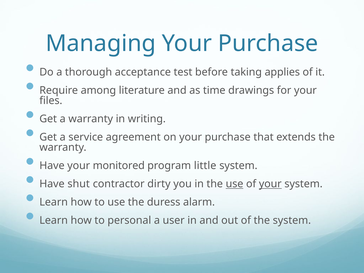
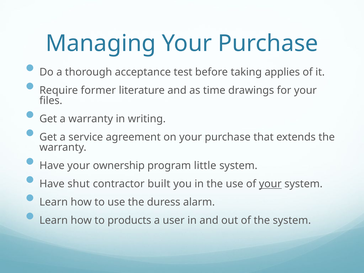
among: among -> former (98, 90)
monitored: monitored -> ownership (119, 166)
dirty: dirty -> built (159, 184)
use underline: present -> none (235, 184)
personal: personal -> products (129, 220)
